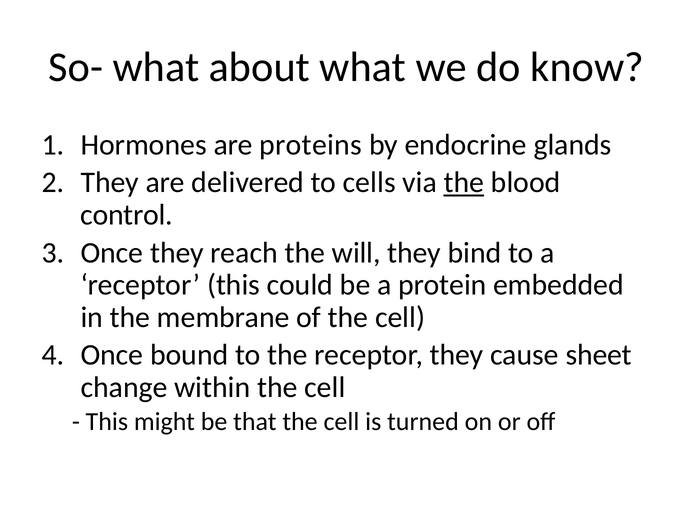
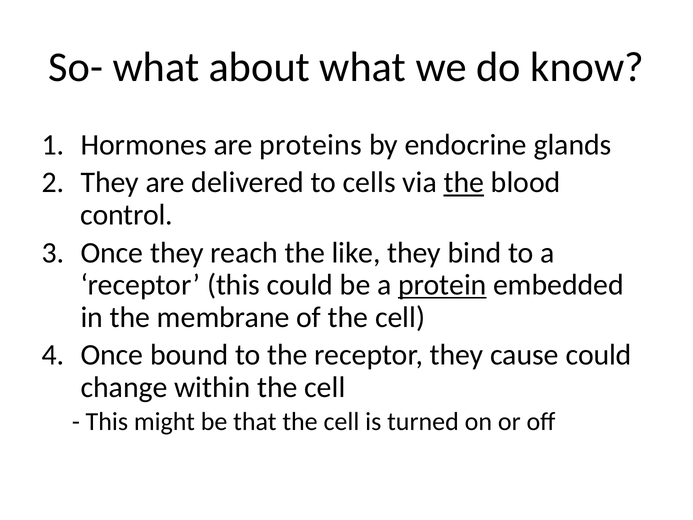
will: will -> like (356, 253)
protein underline: none -> present (442, 285)
cause sheet: sheet -> could (599, 355)
